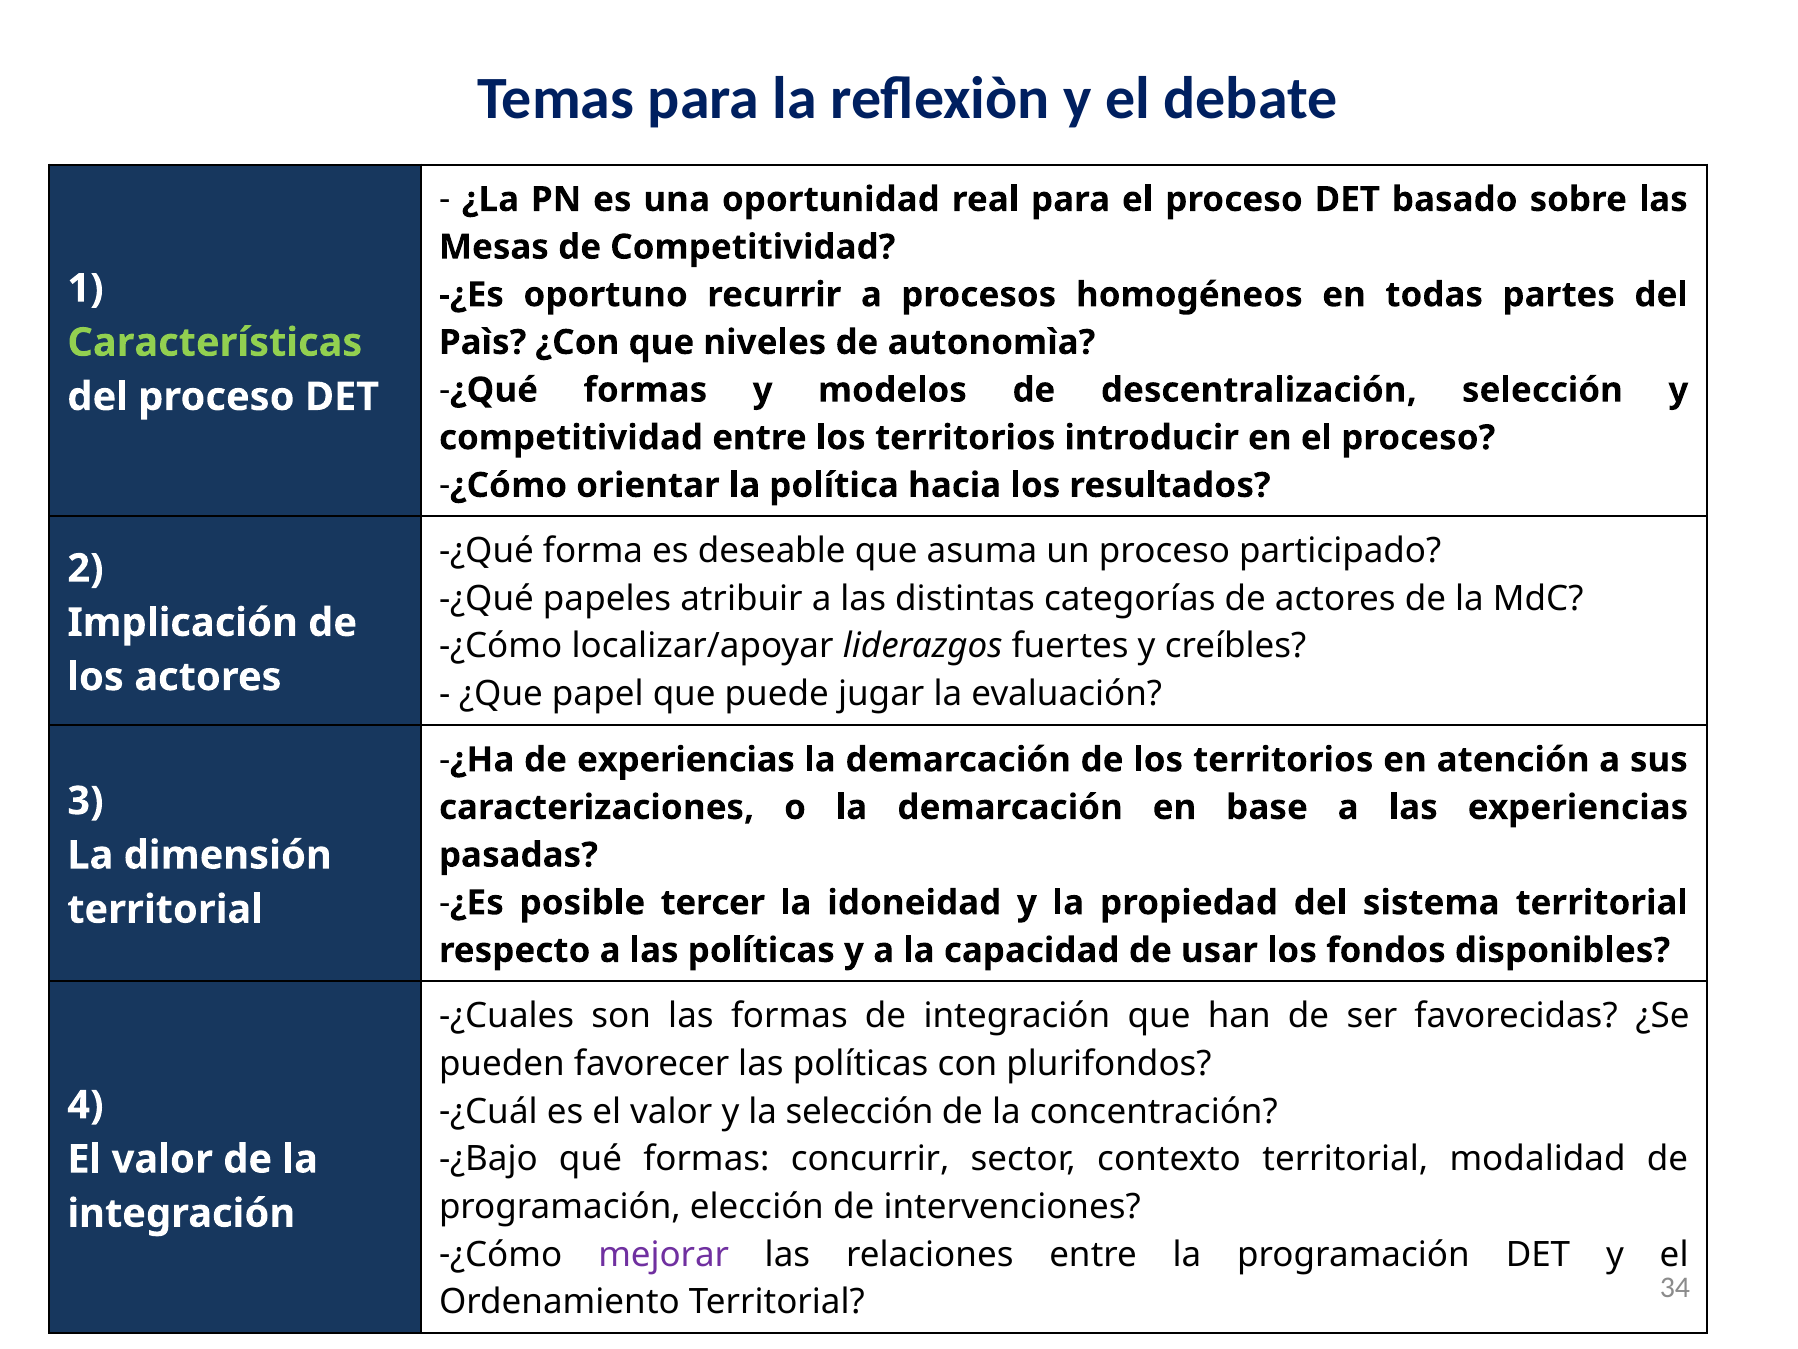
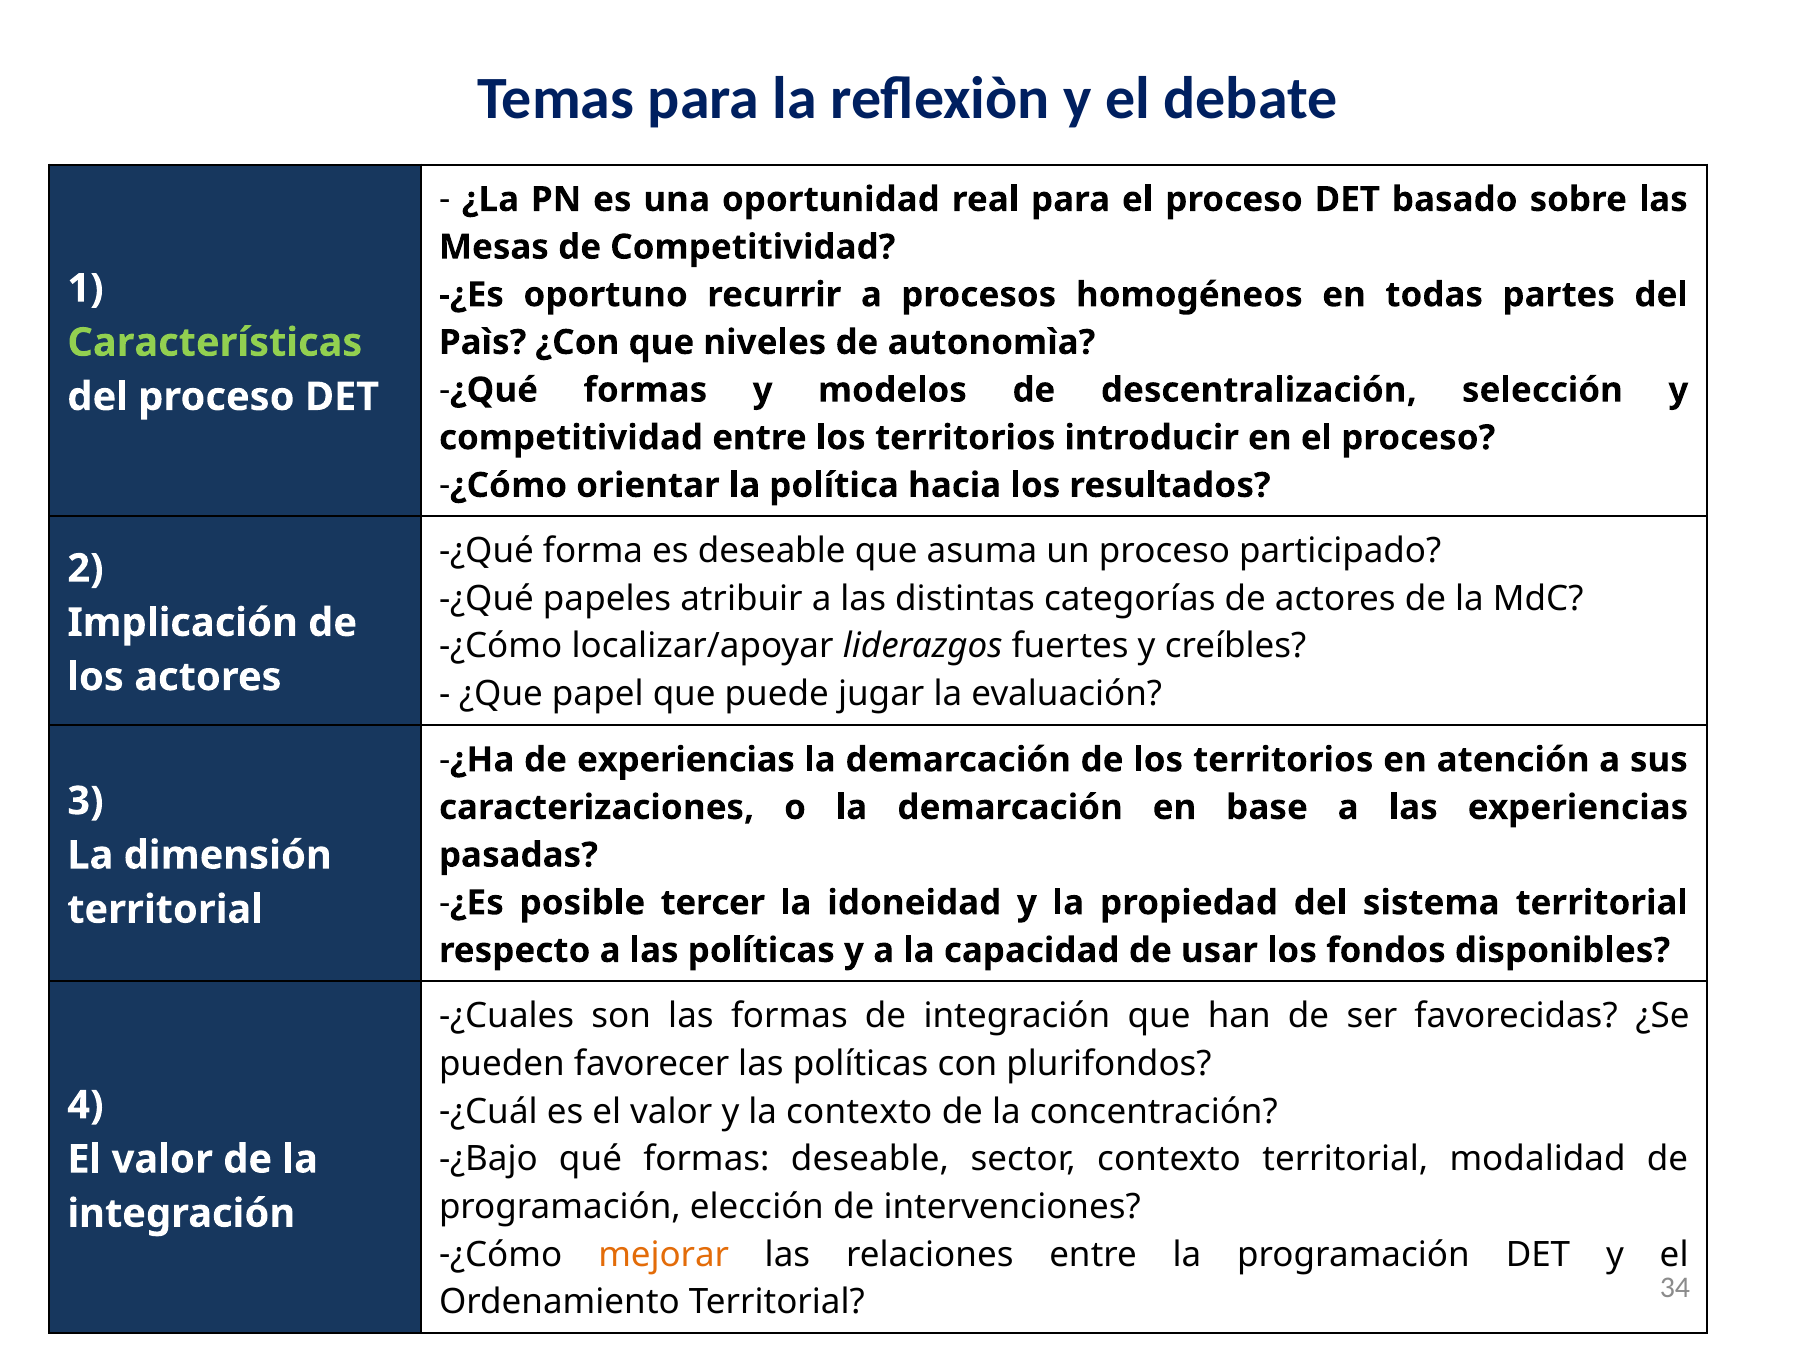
la selección: selección -> contexto (859, 1111)
formas concurrir: concurrir -> deseable (870, 1159)
mejorar colour: purple -> orange (664, 1254)
